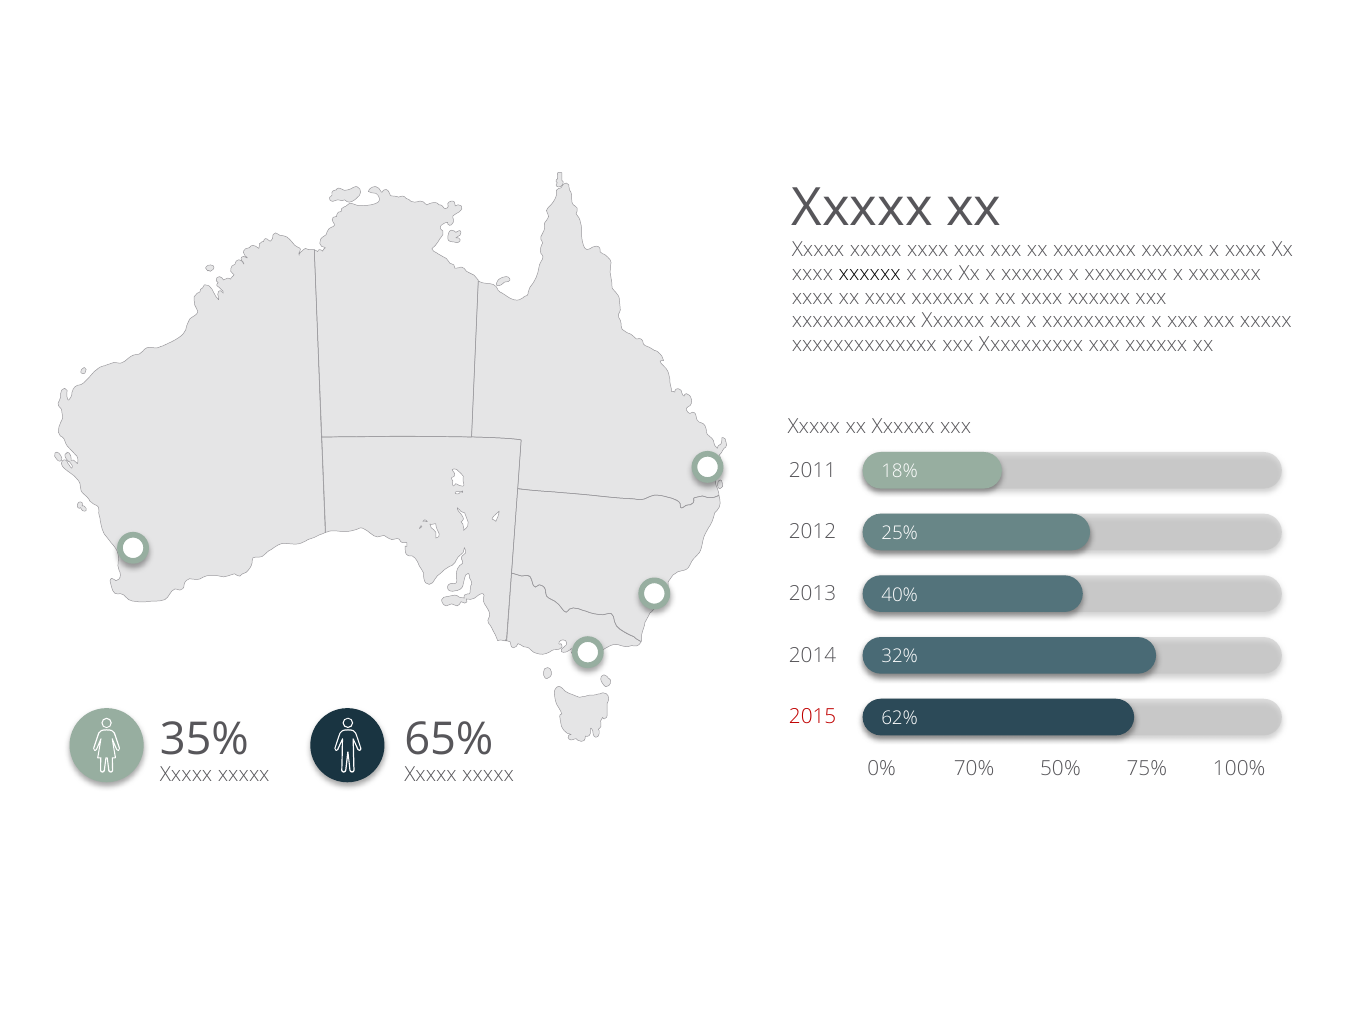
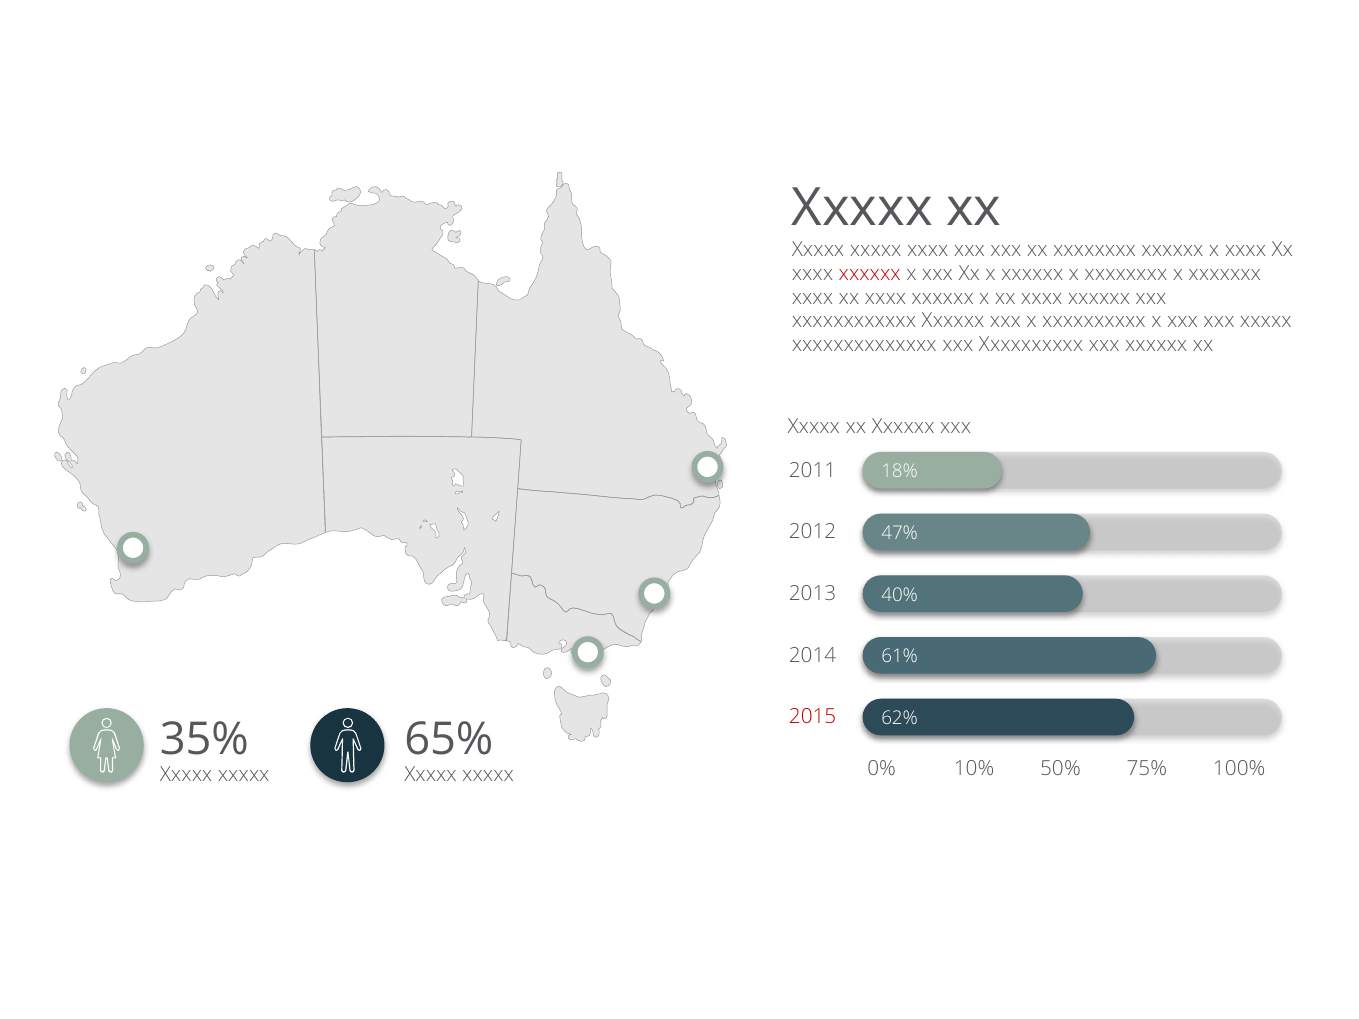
xxxxxx colour: black -> red (870, 274)
25%: 25% -> 47% (900, 533)
32%: 32% -> 61% (900, 657)
70%: 70% -> 10% (974, 769)
